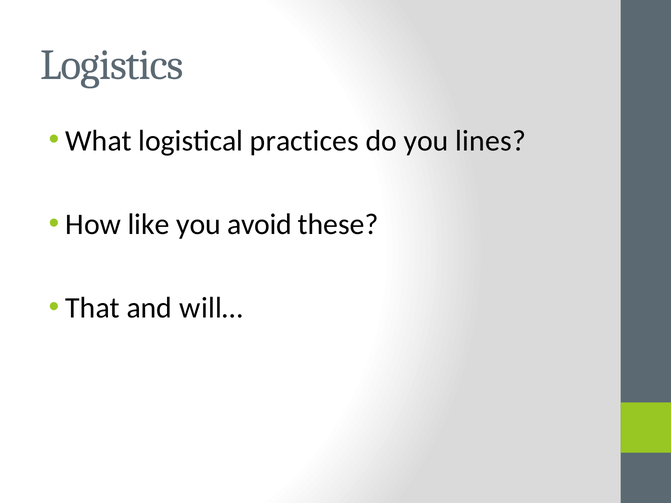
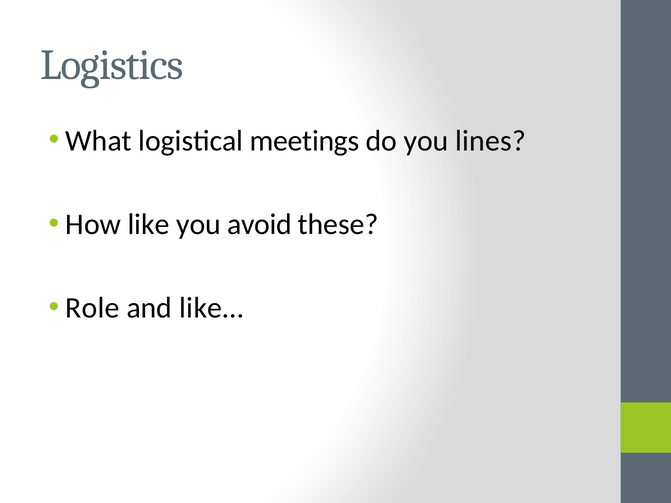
practices: practices -> meetings (305, 141)
That: That -> Role (92, 308)
will…: will… -> like… (211, 308)
